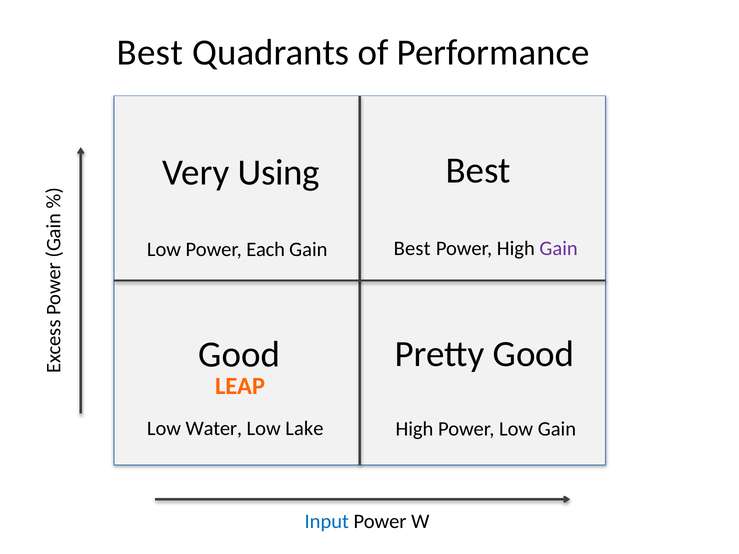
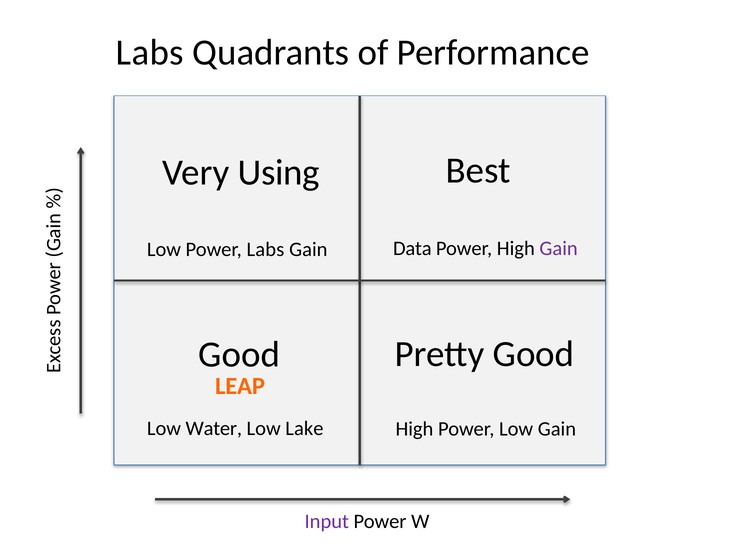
Best: Best -> Labs (150, 52)
Power Each: Each -> Labs (265, 249)
Best: Best -> Data (412, 249)
Input colour: blue -> purple (327, 521)
